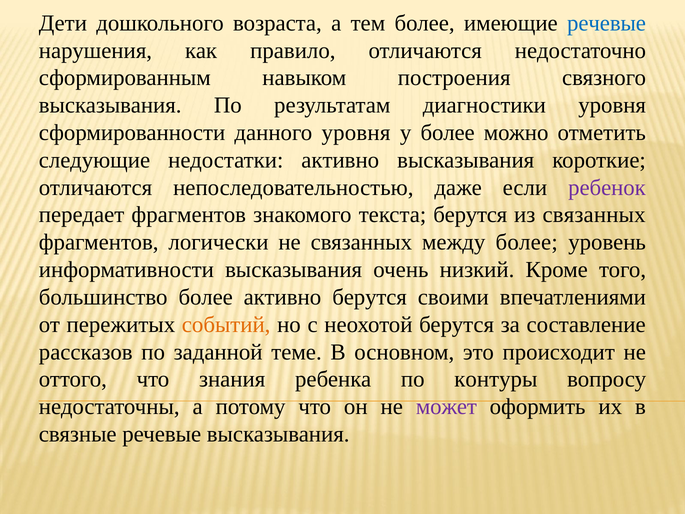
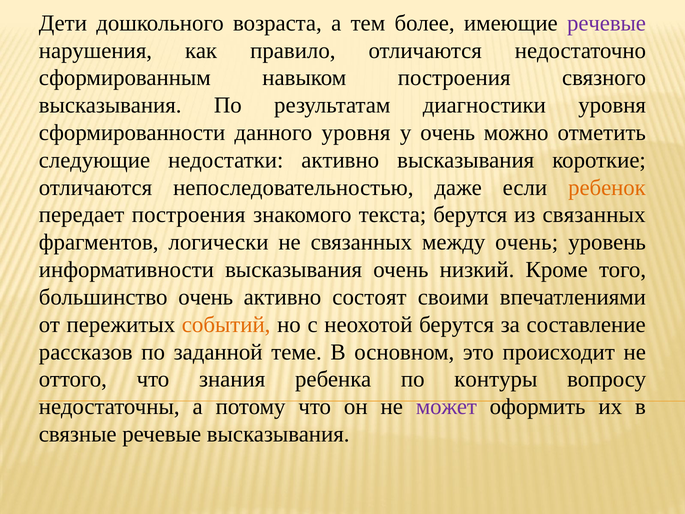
речевые colour: blue -> purple (607, 23)
у более: более -> очень (448, 133)
ребенок colour: purple -> orange (607, 187)
передает фрагментов: фрагментов -> построения (189, 215)
между более: более -> очень (527, 242)
большинство более: более -> очень (206, 297)
активно берутся: берутся -> состоят (369, 297)
